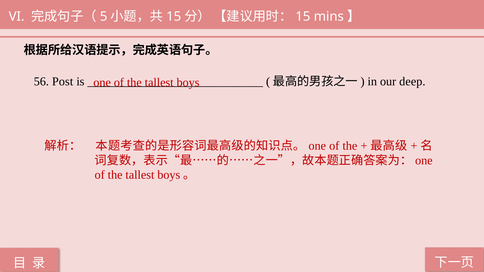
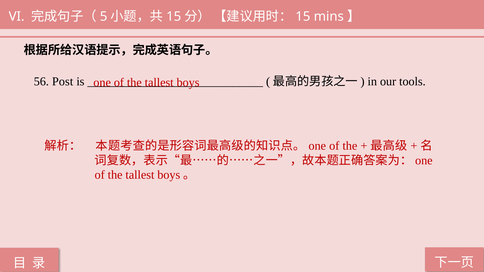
deep: deep -> tools (412, 82)
